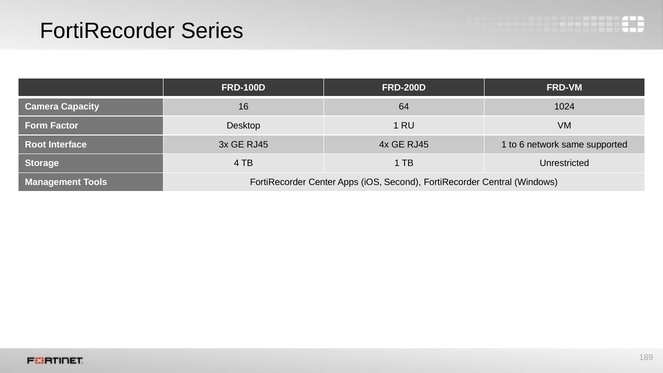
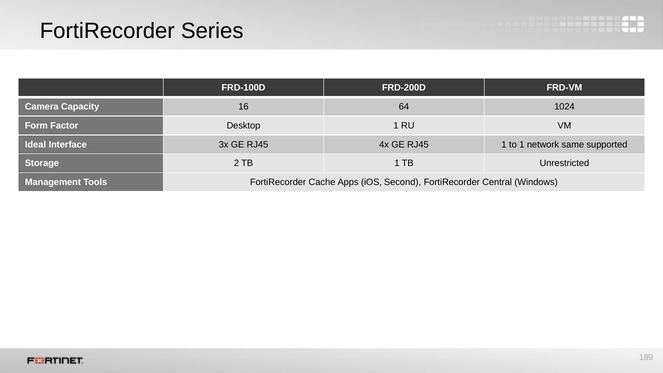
Root: Root -> Ideal (35, 144)
to 6: 6 -> 1 (522, 144)
4: 4 -> 2 (236, 163)
Center: Center -> Cache (322, 182)
